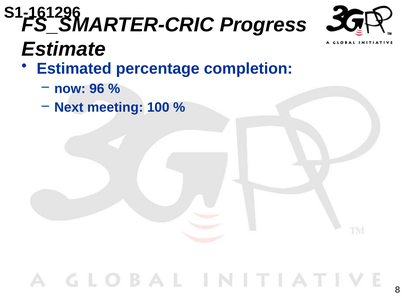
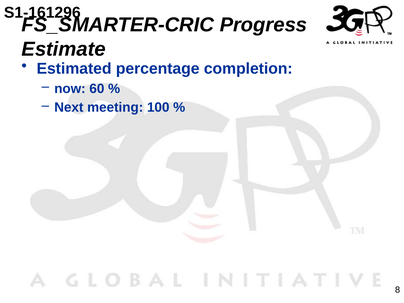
96: 96 -> 60 (97, 89)
